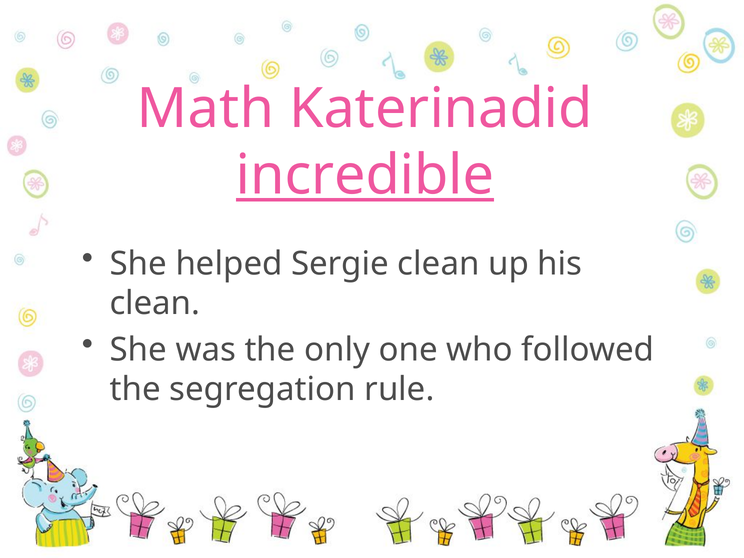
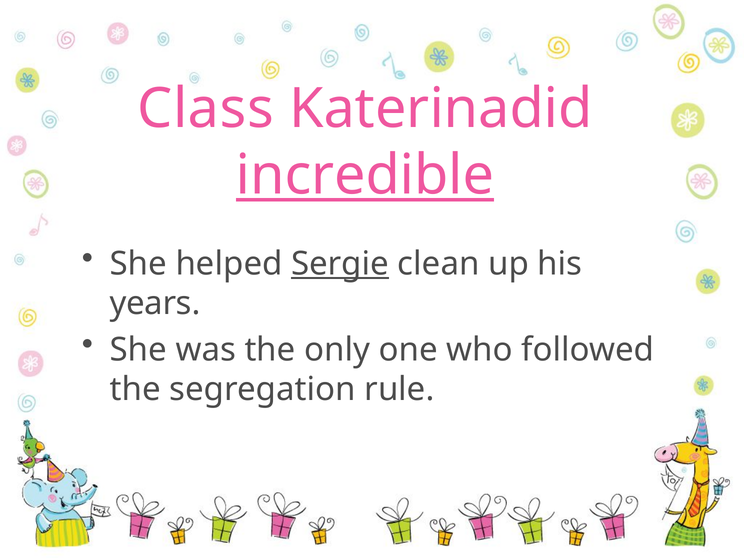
Math: Math -> Class (206, 109)
Sergie underline: none -> present (340, 264)
clean: clean -> years (155, 304)
